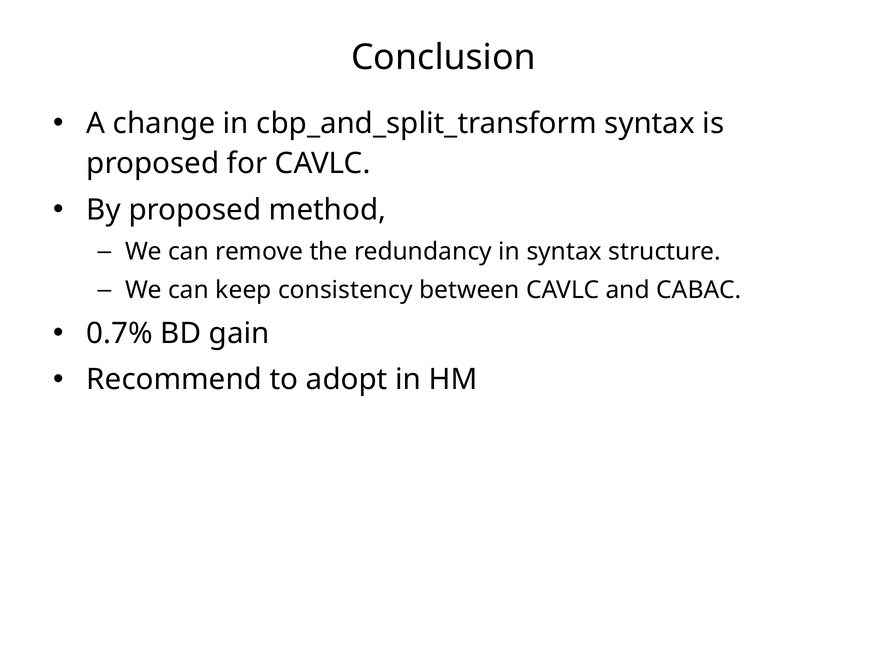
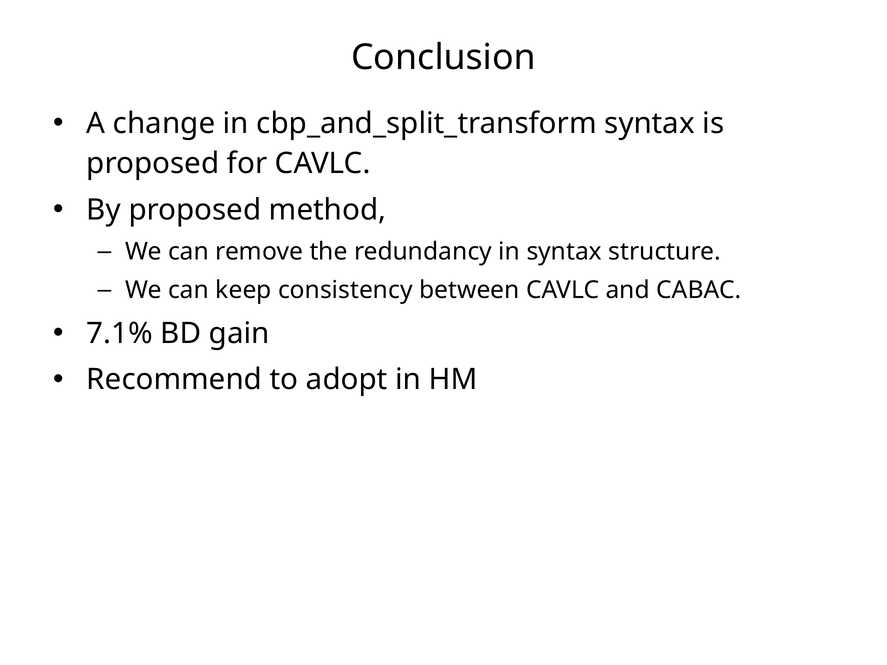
0.7%: 0.7% -> 7.1% (120, 333)
